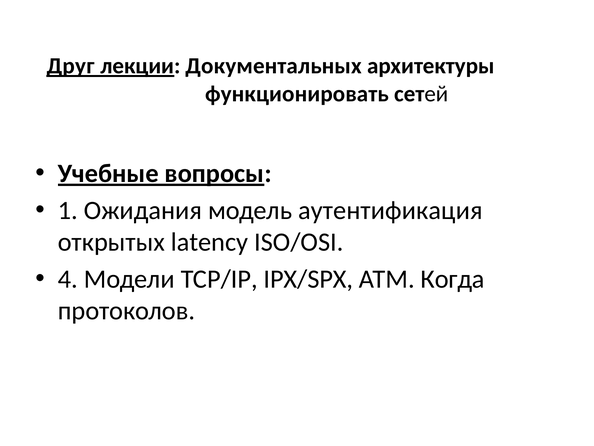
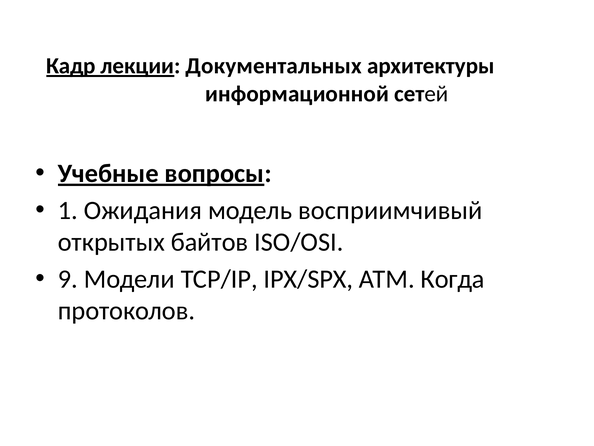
Друг: Друг -> Кадр (71, 66)
функционировать: функционировать -> информационной (297, 94)
аутентификация: аутентификация -> восприимчивый (390, 210)
latency: latency -> байтов (209, 242)
4: 4 -> 9 (68, 279)
